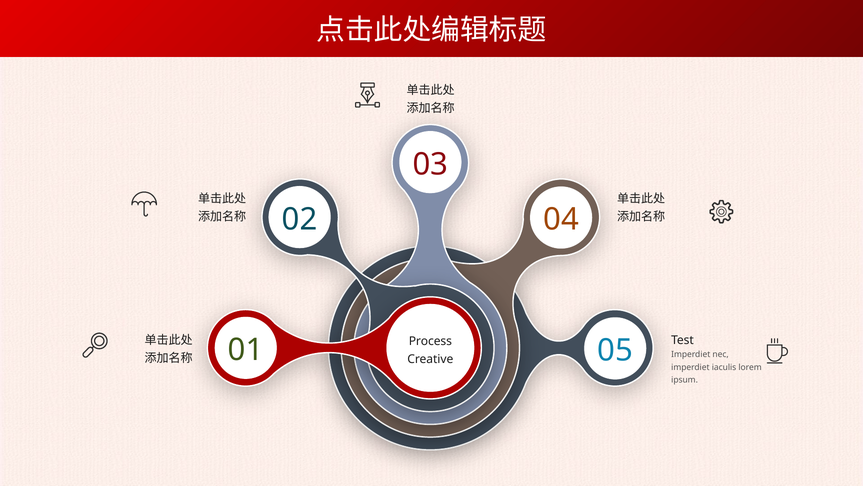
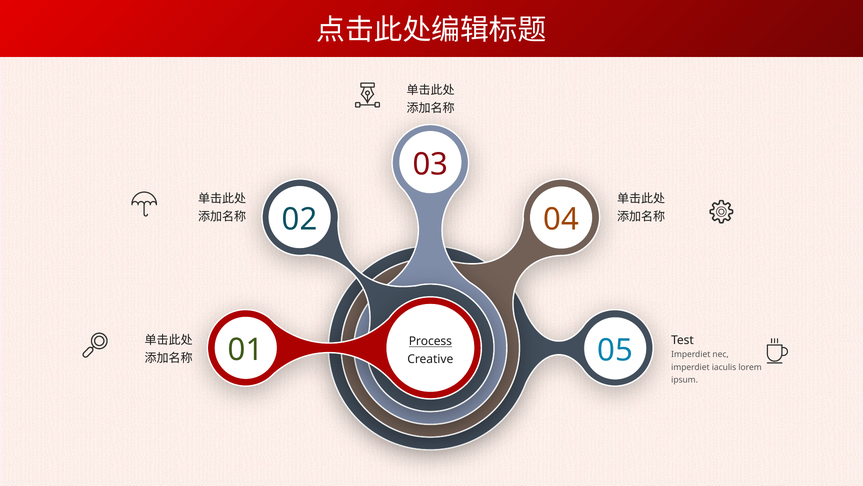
Process underline: none -> present (430, 341)
